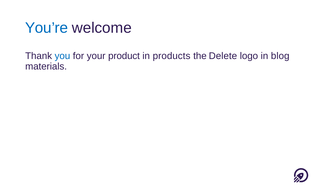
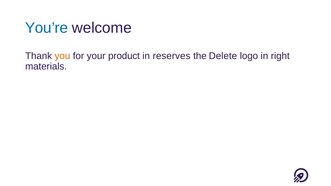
you colour: blue -> orange (62, 56)
products: products -> reserves (172, 56)
blog: blog -> right (280, 56)
